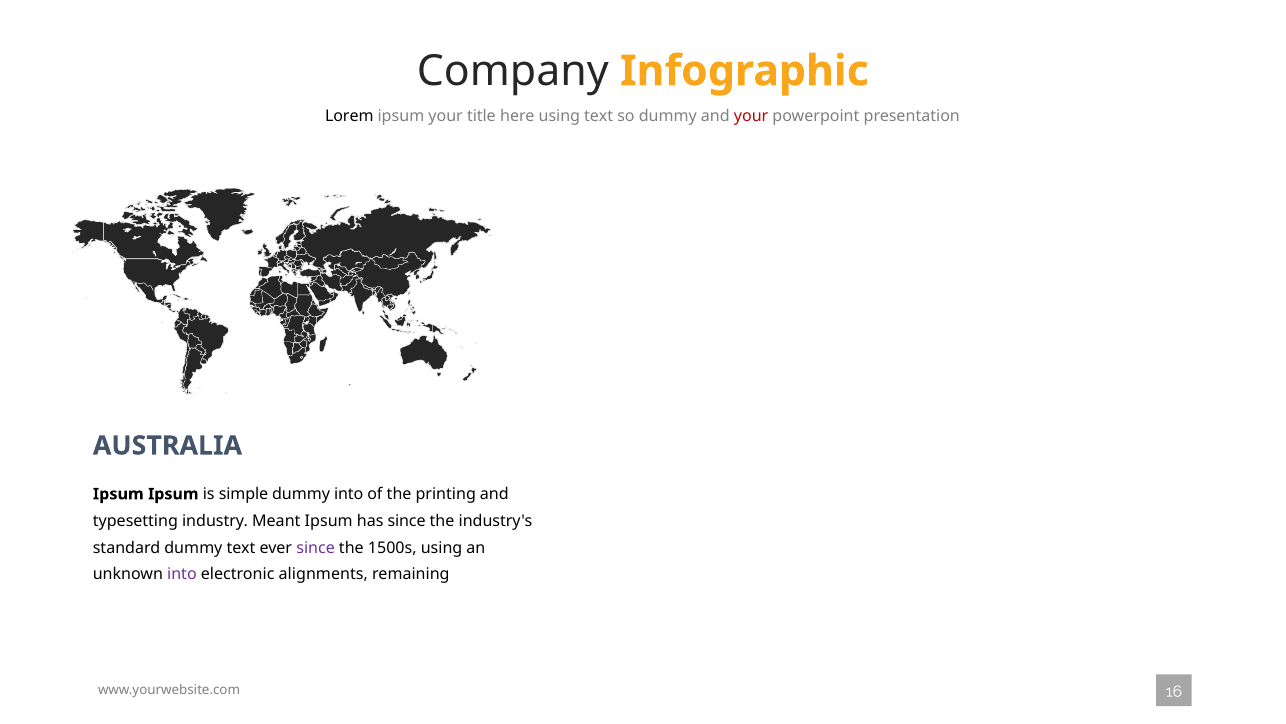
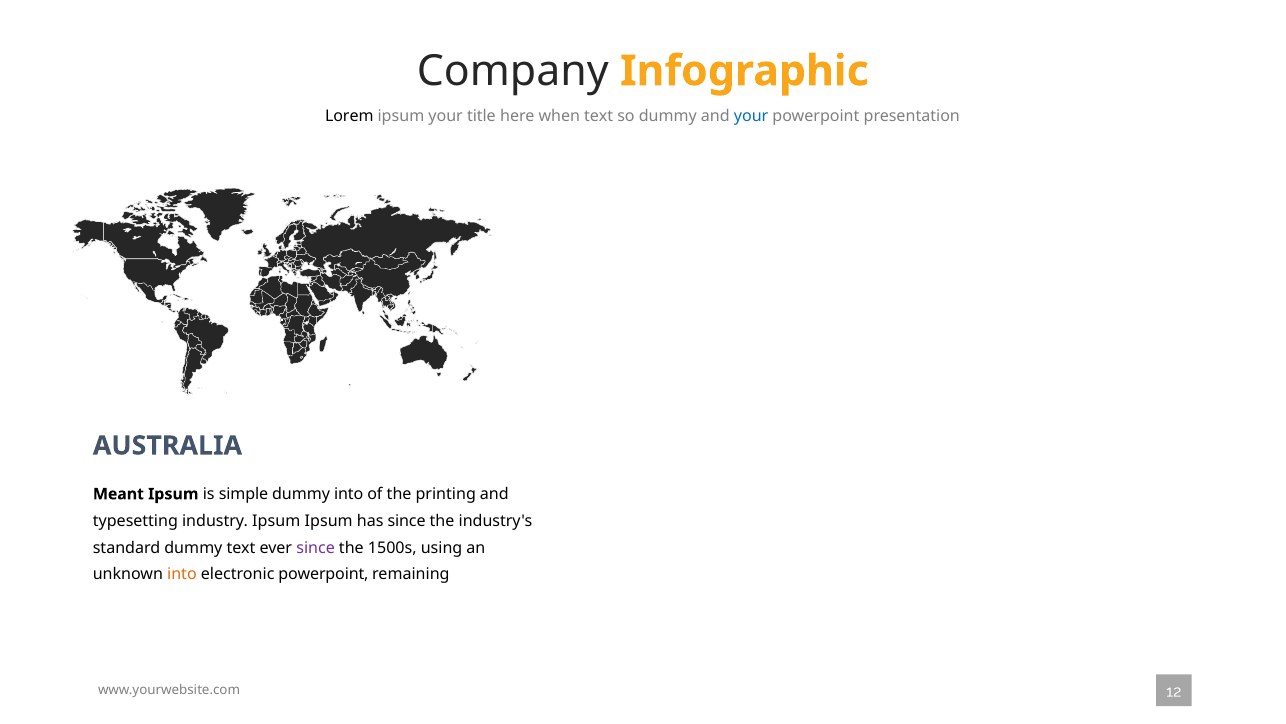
here using: using -> when (559, 116)
your colour: red -> blue (751, 116)
Ipsum: Ipsum -> Meant (118, 494)
industry Meant: Meant -> Ipsum (276, 520)
into colour: purple -> orange (182, 574)
electronic alignments: alignments -> powerpoint (323, 574)
16: 16 -> 12 (1174, 691)
